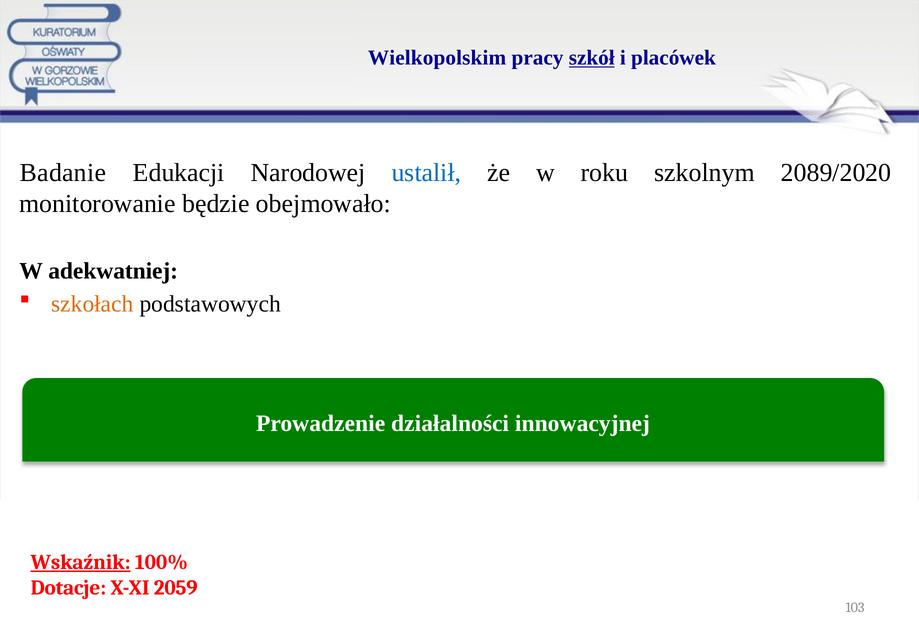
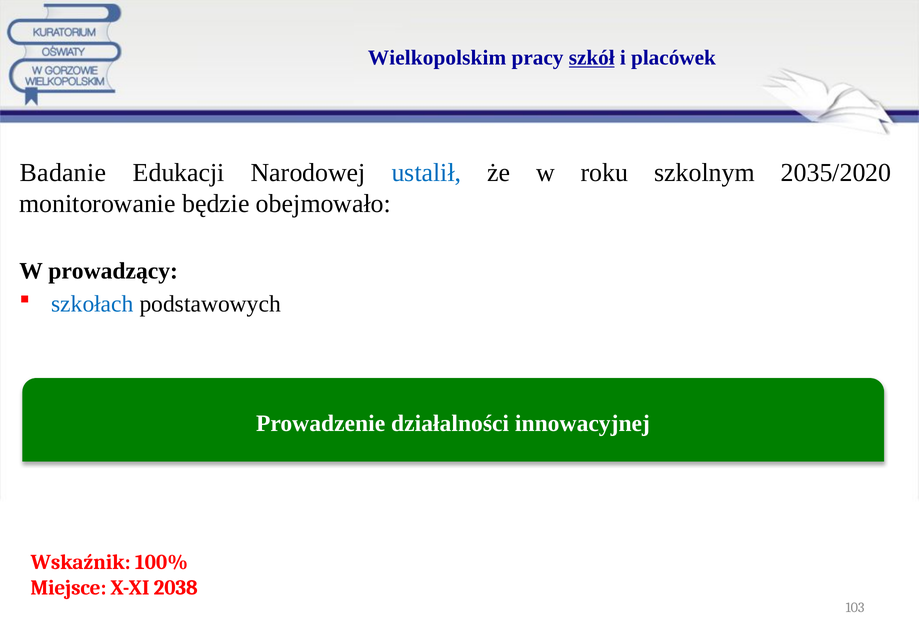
2089/2020: 2089/2020 -> 2035/2020 (836, 173)
adekwatniej: adekwatniej -> prowadzący (113, 271)
szkołach colour: orange -> blue (92, 304)
Wskaźnik underline: present -> none (81, 562)
Dotacje: Dotacje -> Miejsce (68, 588)
2059: 2059 -> 2038 (176, 588)
